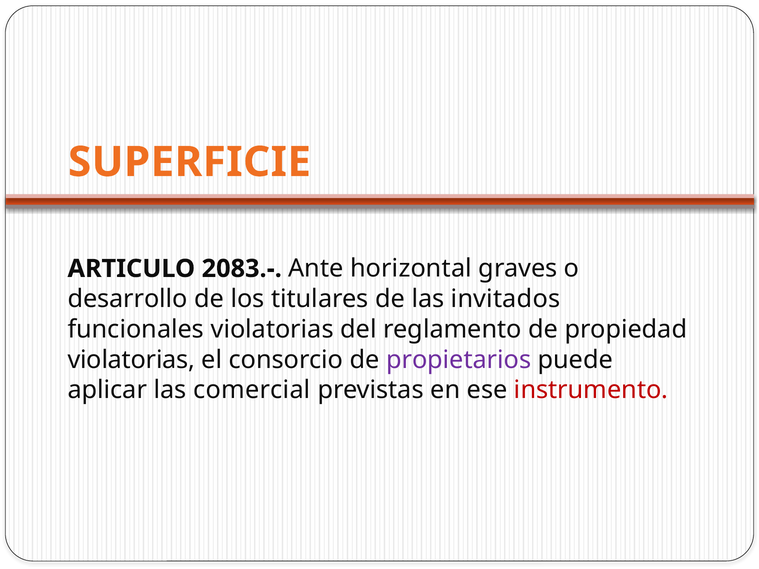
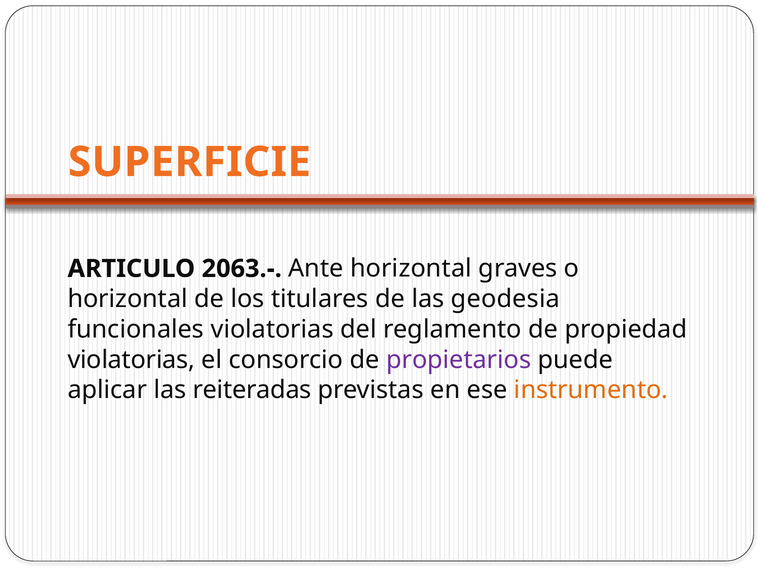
2083.-: 2083.- -> 2063.- (242, 269)
desarrollo: desarrollo -> horizontal (128, 299)
invitados: invitados -> geodesia (506, 299)
comercial: comercial -> reiteradas (252, 390)
instrumento colour: red -> orange (591, 390)
